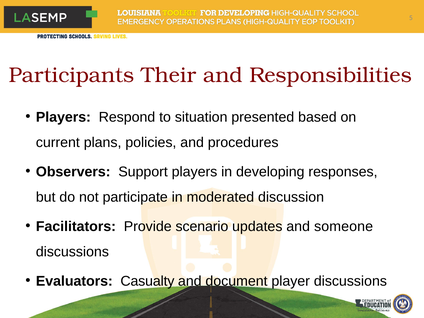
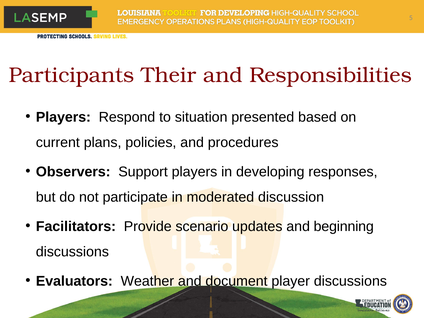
someone: someone -> beginning (344, 226)
Casualty: Casualty -> Weather (147, 281)
